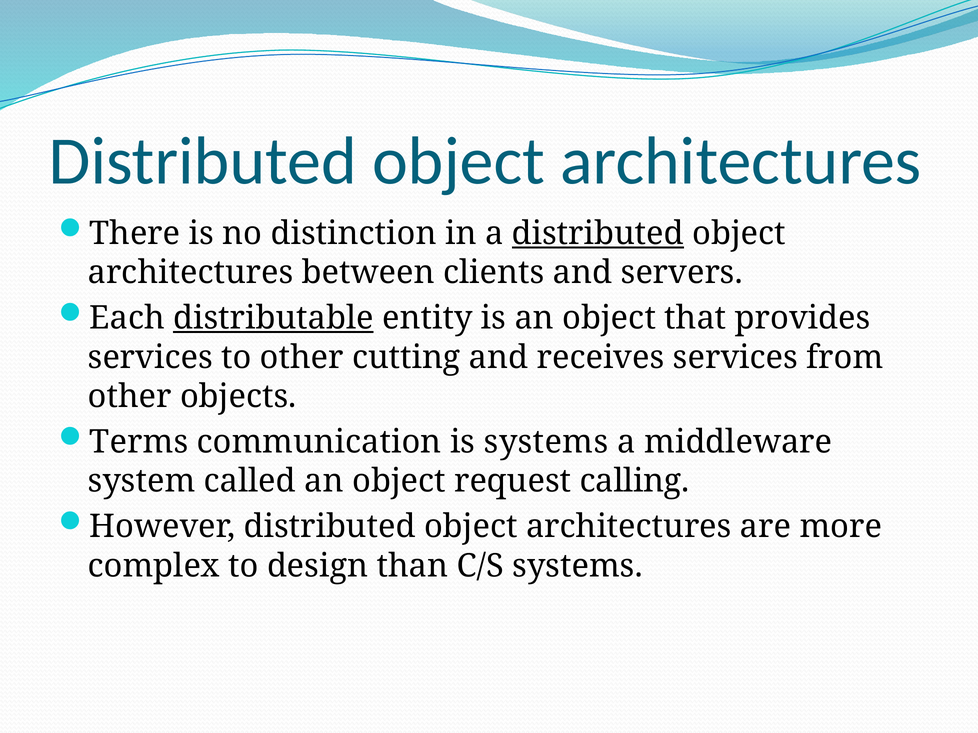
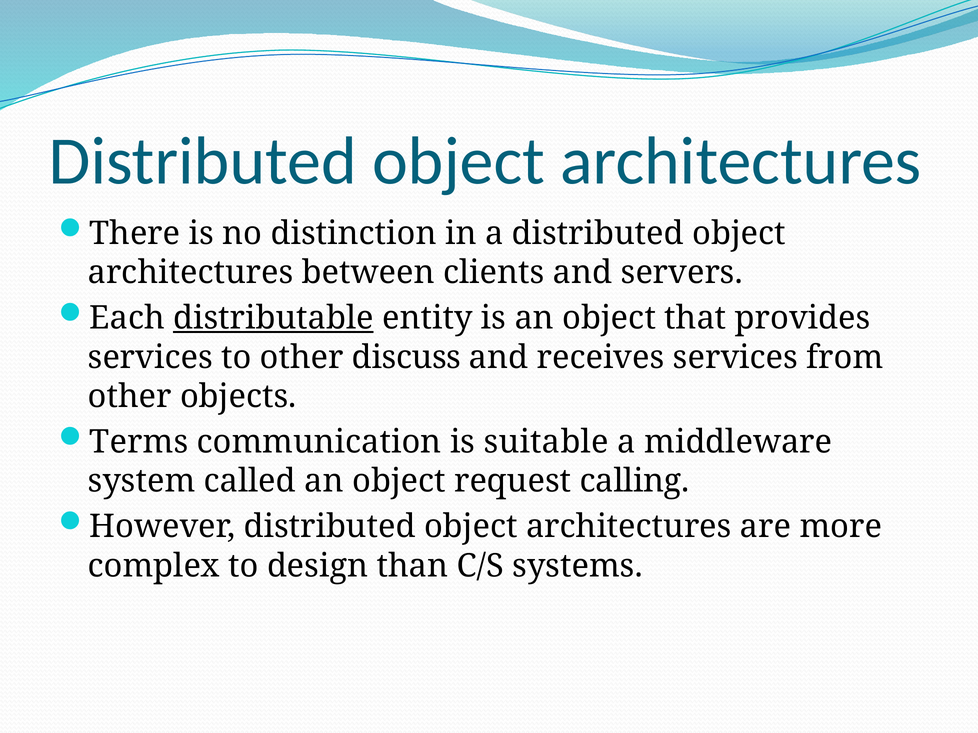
distributed underline: present -> none (598, 234)
cutting: cutting -> discuss (407, 358)
is systems: systems -> suitable (546, 442)
